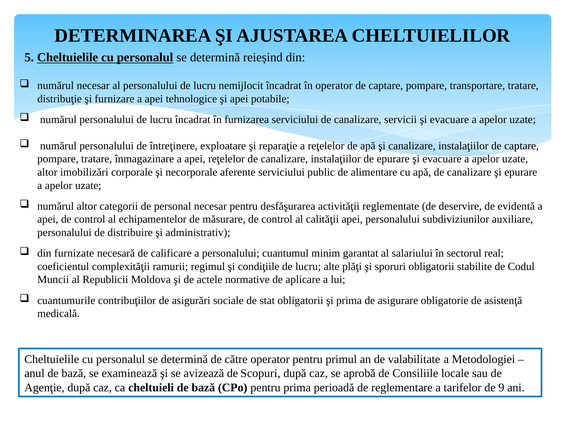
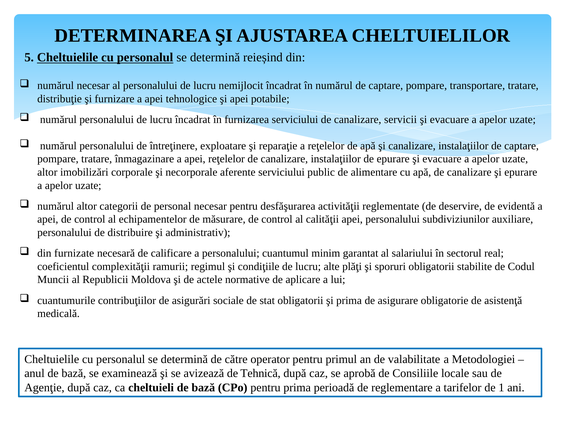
în operator: operator -> numărul (334, 85)
Scopuri: Scopuri -> Tehnică (260, 373)
9: 9 -> 1 (501, 387)
